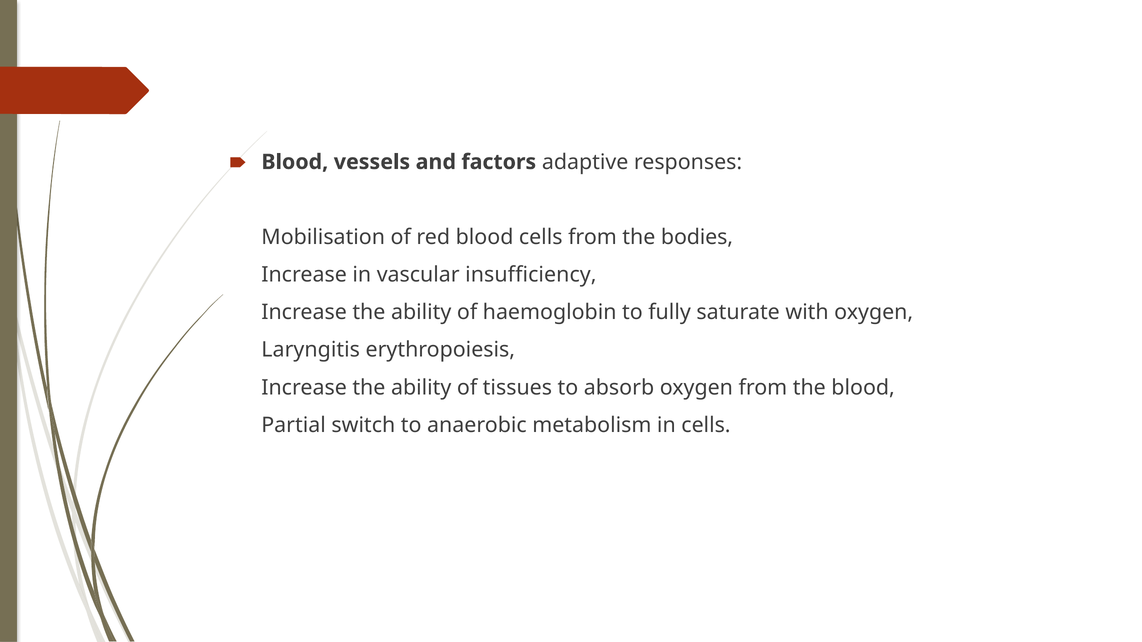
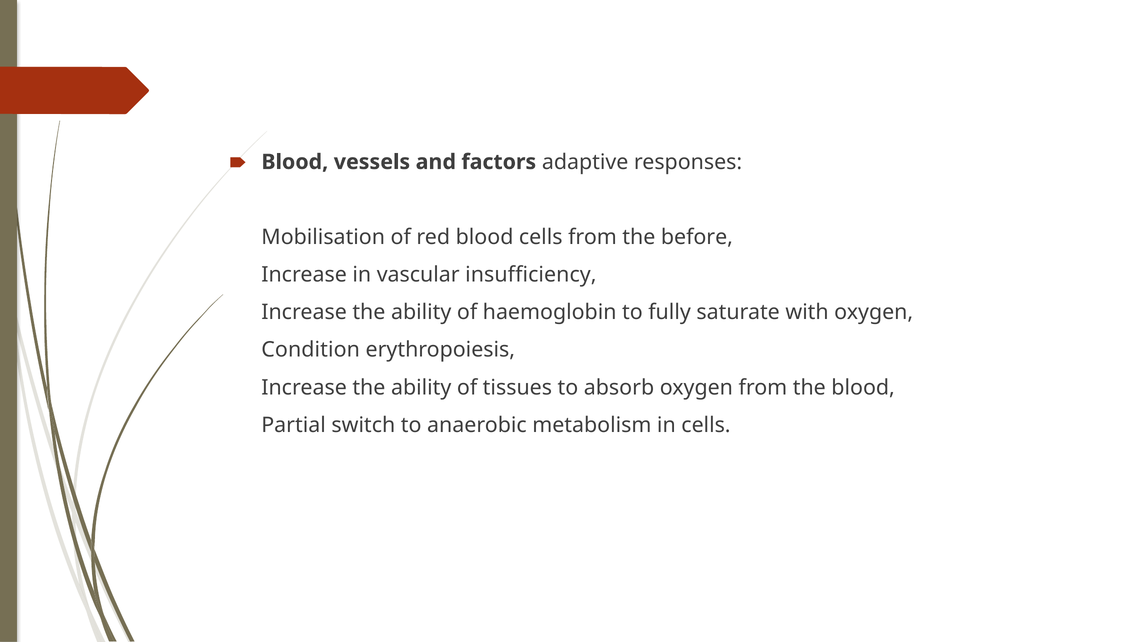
bodies: bodies -> before (697, 237)
Laryngitis: Laryngitis -> Condition (311, 350)
